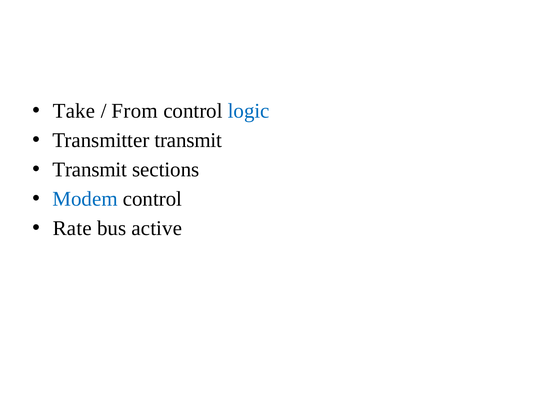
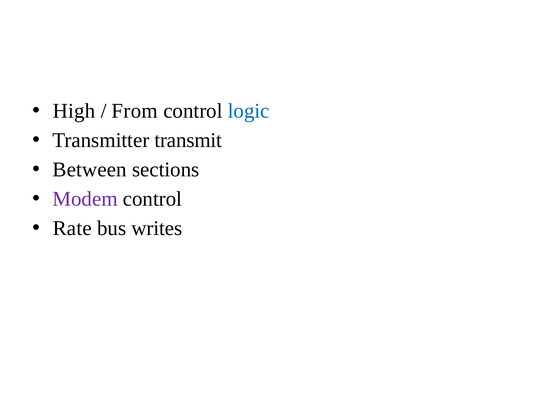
Take: Take -> High (74, 111)
Transmit: Transmit -> Between (90, 170)
Modem colour: blue -> purple (85, 199)
active: active -> writes (157, 229)
